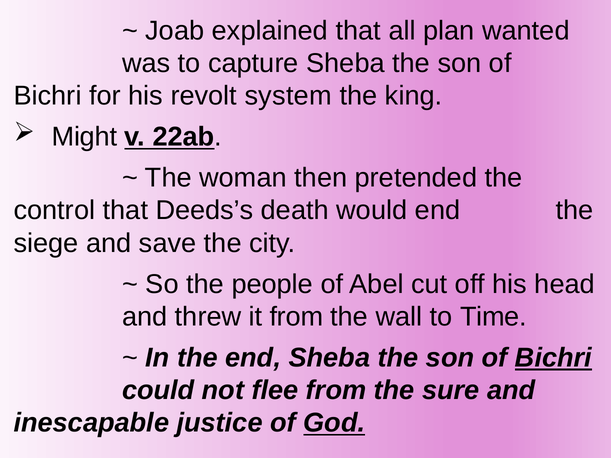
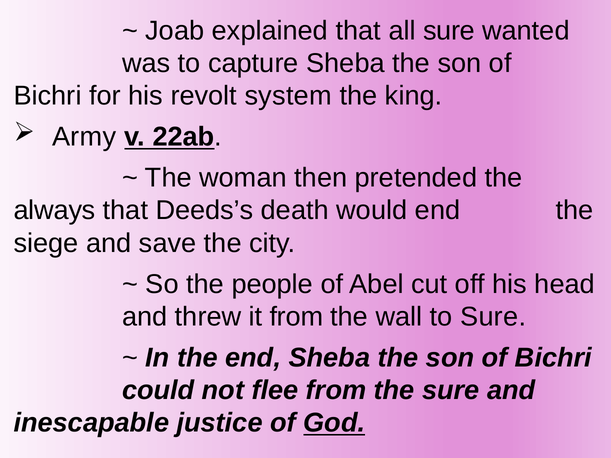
all plan: plan -> sure (449, 31)
Might: Might -> Army (84, 137)
control: control -> always (55, 211)
to Time: Time -> Sure (493, 317)
Bichri underline: present -> none (553, 358)
